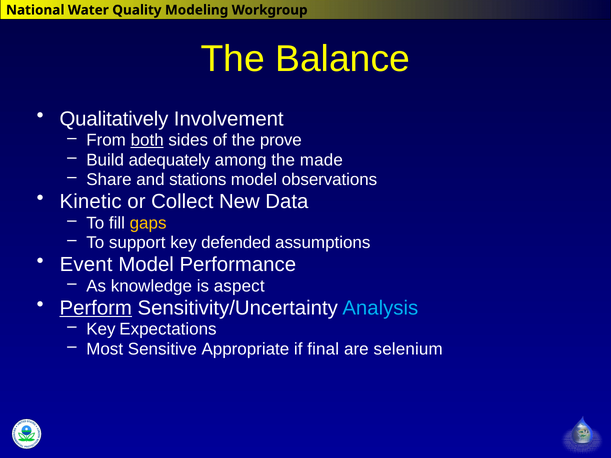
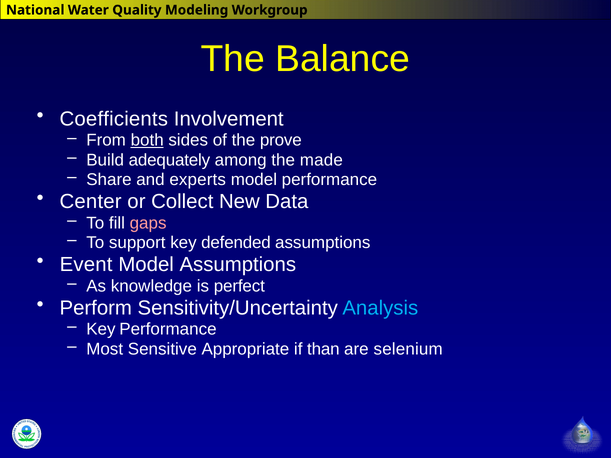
Qualitatively: Qualitatively -> Coefficients (114, 119)
stations: stations -> experts (198, 180)
model observations: observations -> performance (329, 180)
Kinetic: Kinetic -> Center (91, 202)
gaps colour: yellow -> pink (148, 223)
Model Performance: Performance -> Assumptions (238, 265)
aspect: aspect -> perfect (239, 286)
Perform underline: present -> none (96, 308)
Key Expectations: Expectations -> Performance (168, 329)
final: final -> than (323, 349)
